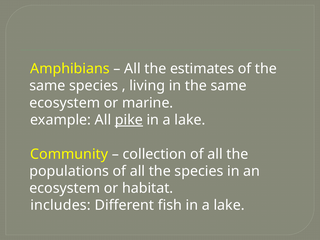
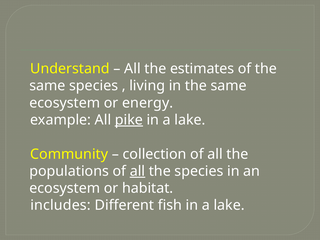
Amphibians: Amphibians -> Understand (70, 69)
marine: marine -> energy (148, 103)
all underline: none -> present (137, 171)
